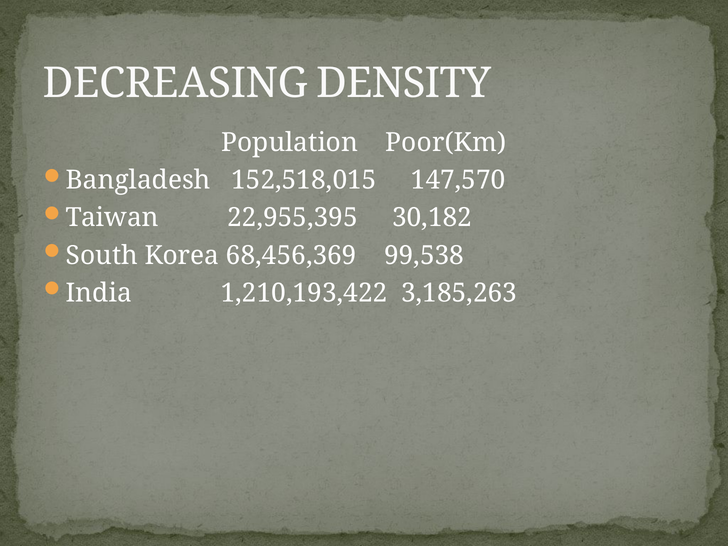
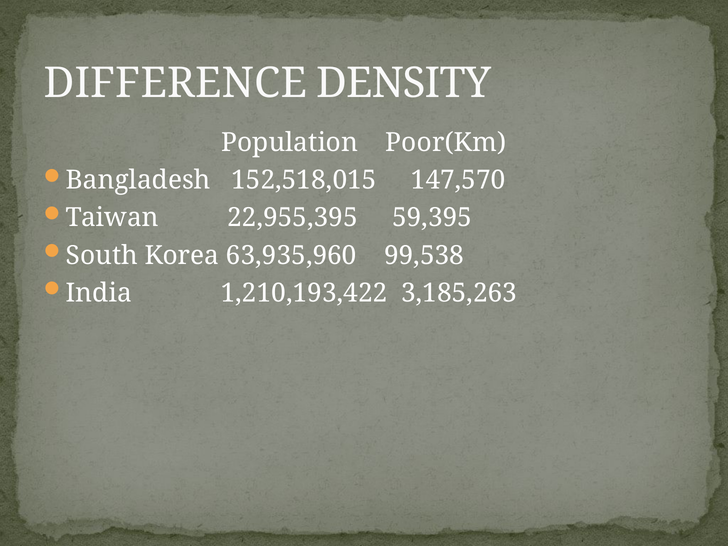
DECREASING: DECREASING -> DIFFERENCE (175, 83)
30,182: 30,182 -> 59,395 (432, 218)
68,456,369: 68,456,369 -> 63,935,960 (291, 255)
